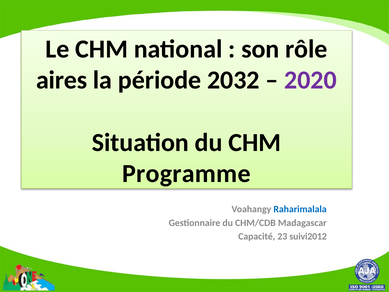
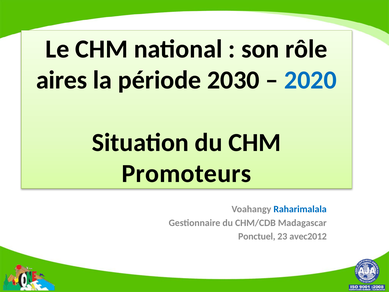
2032: 2032 -> 2030 (233, 80)
2020 colour: purple -> blue (310, 80)
Programme: Programme -> Promoteurs (186, 173)
Capacité: Capacité -> Ponctuel (257, 236)
suivi2012: suivi2012 -> avec2012 (308, 236)
